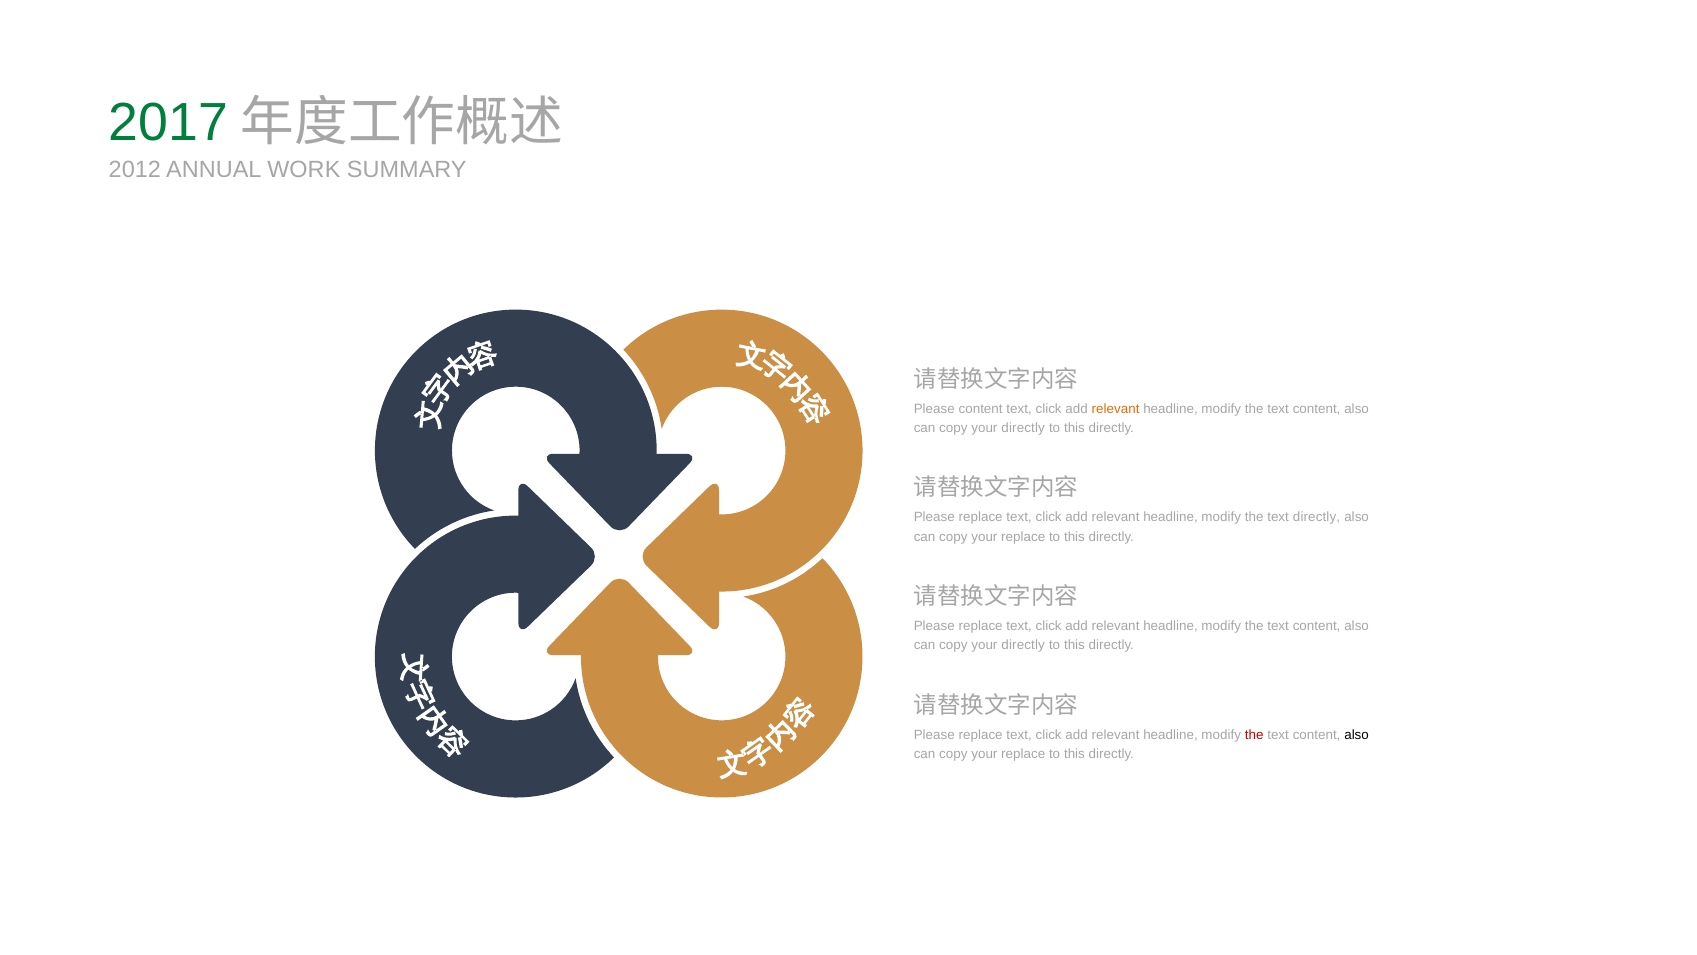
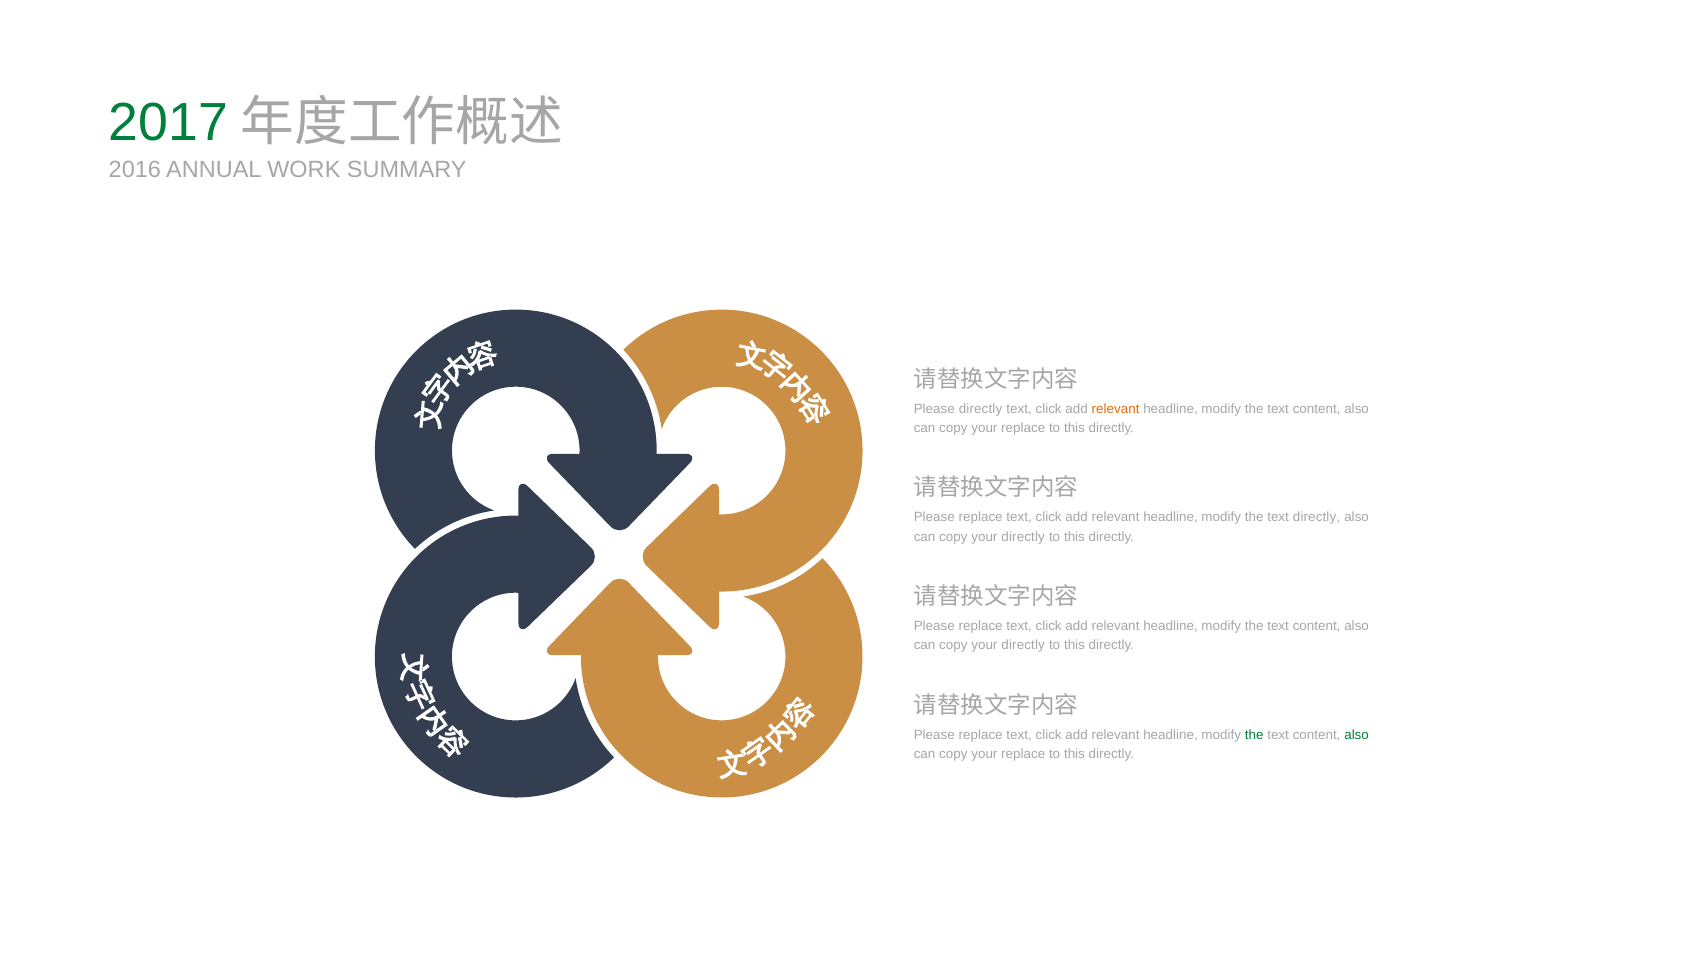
2012: 2012 -> 2016 (135, 170)
Please content: content -> directly (981, 408)
directly: directly -> replace (1023, 428)
replace: replace -> directly (1023, 536)
the colour: red -> green (1254, 734)
also colour: black -> green (1357, 734)
